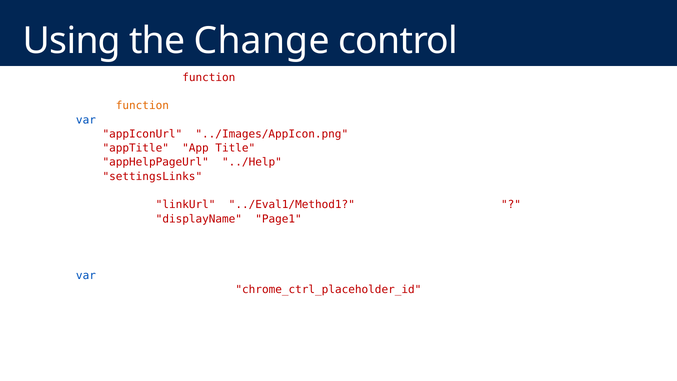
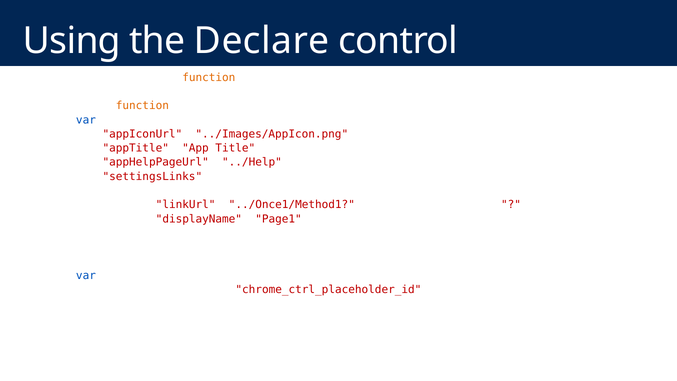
Change: Change -> Declare (262, 41)
function colour: red -> orange (209, 77)
../Eval1/Method1: ../Eval1/Method1 -> ../Once1/Method1 (292, 205)
